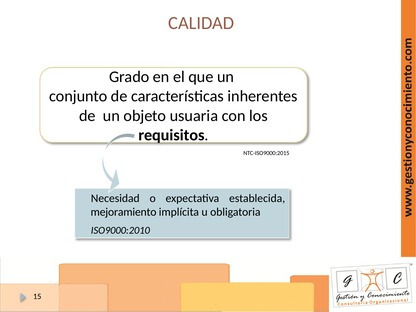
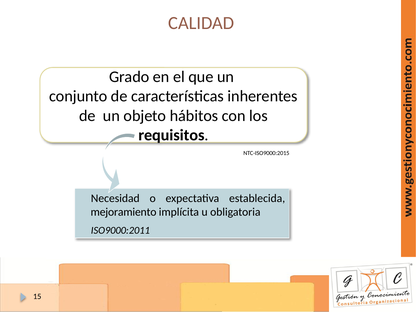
usuaria: usuaria -> hábitos (194, 116)
ISO9000:2010: ISO9000:2010 -> ISO9000:2011 (120, 230)
